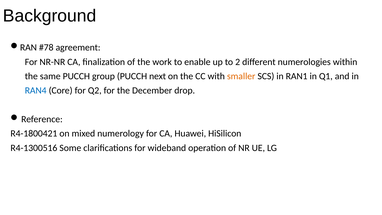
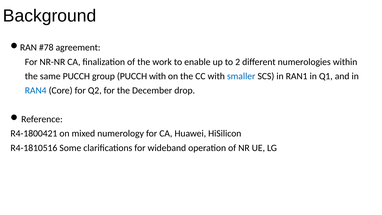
PUCCH next: next -> with (158, 76)
smaller colour: orange -> blue (241, 76)
R4-1300516: R4-1300516 -> R4-1810516 (34, 148)
